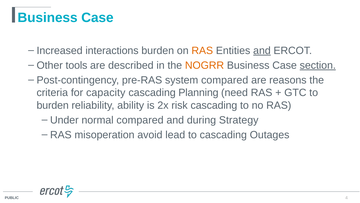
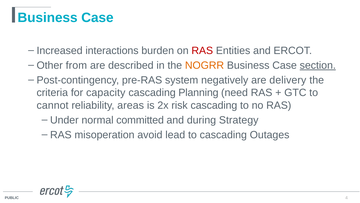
RAS colour: orange -> red (202, 50)
and underline: present -> none (262, 50)
tools: tools -> from (76, 65)
system compared: compared -> negatively (225, 80)
reasons: reasons -> delivery (288, 80)
burden: burden -> cannot (53, 105)
ability: ability -> areas (131, 105)
normal compared: compared -> committed (140, 120)
